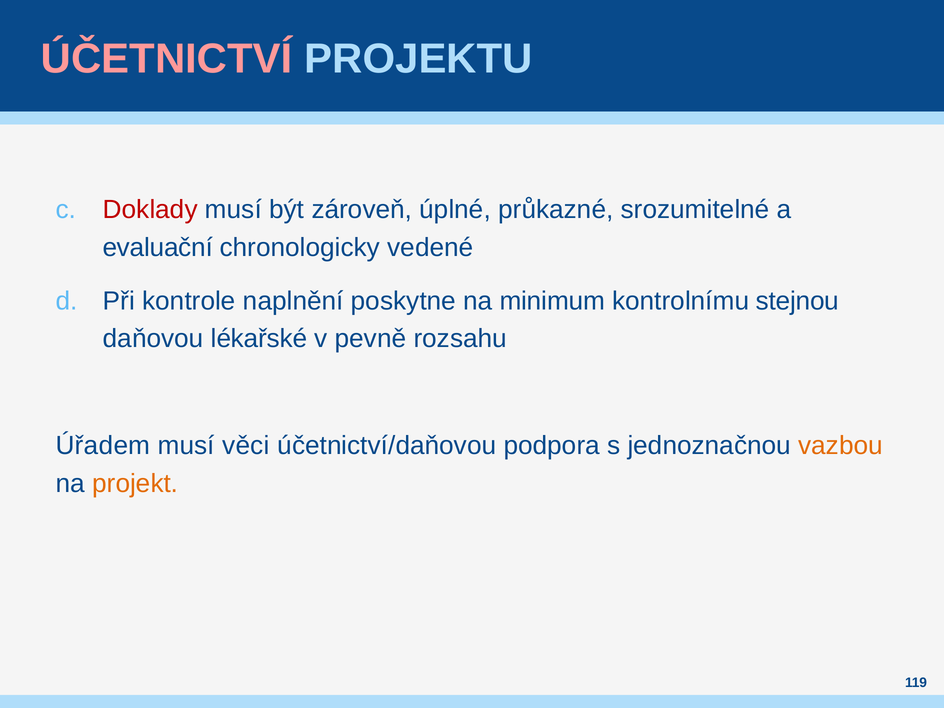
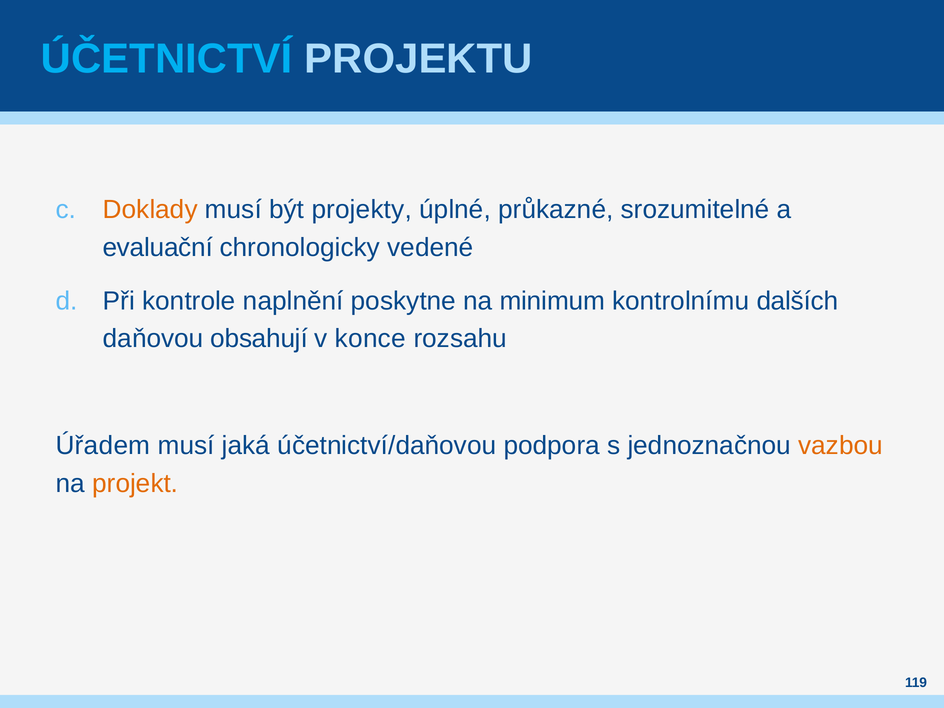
ÚČETNICTVÍ colour: pink -> light blue (167, 59)
Doklady colour: red -> orange (150, 210)
zároveň: zároveň -> projekty (362, 210)
stejnou: stejnou -> dalších (797, 301)
lékařské: lékařské -> obsahují (259, 339)
pevně: pevně -> konce (370, 339)
věci: věci -> jaká (246, 446)
